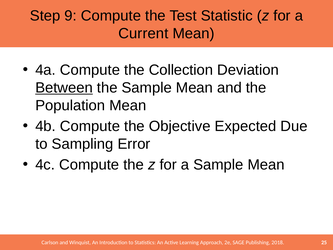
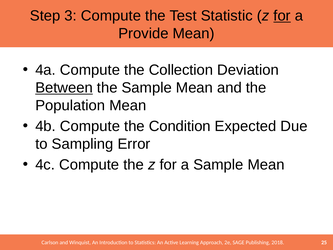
9: 9 -> 3 (71, 16)
for underline: none -> present (282, 16)
Current: Current -> Provide (143, 34)
Objective: Objective -> Condition (180, 126)
